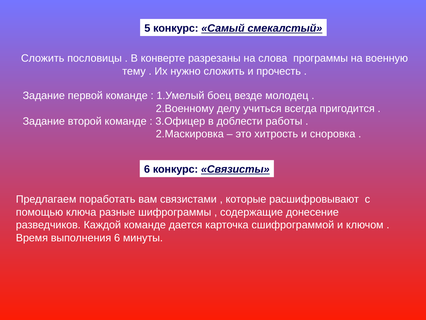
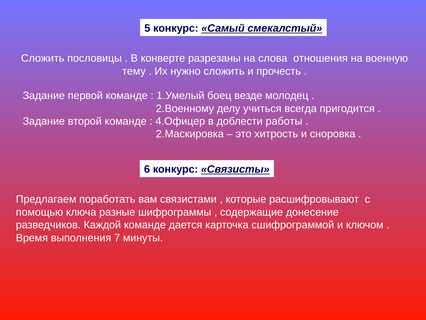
программы: программы -> отношения (321, 58)
3.Офицер: 3.Офицер -> 4.Офицер (180, 121)
выполнения 6: 6 -> 7 (117, 237)
